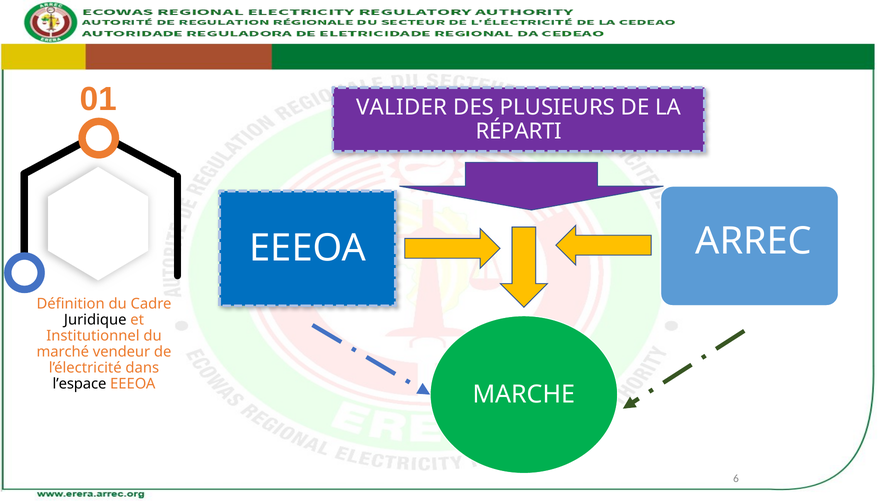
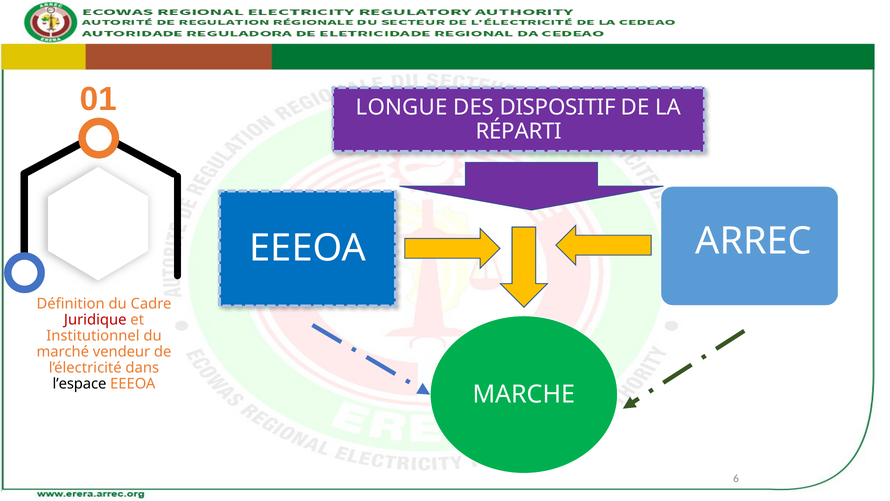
VALIDER: VALIDER -> LONGUE (402, 107)
PLUSIEURS: PLUSIEURS -> DISPOSITIF (558, 107)
Juridique colour: black -> red (95, 319)
